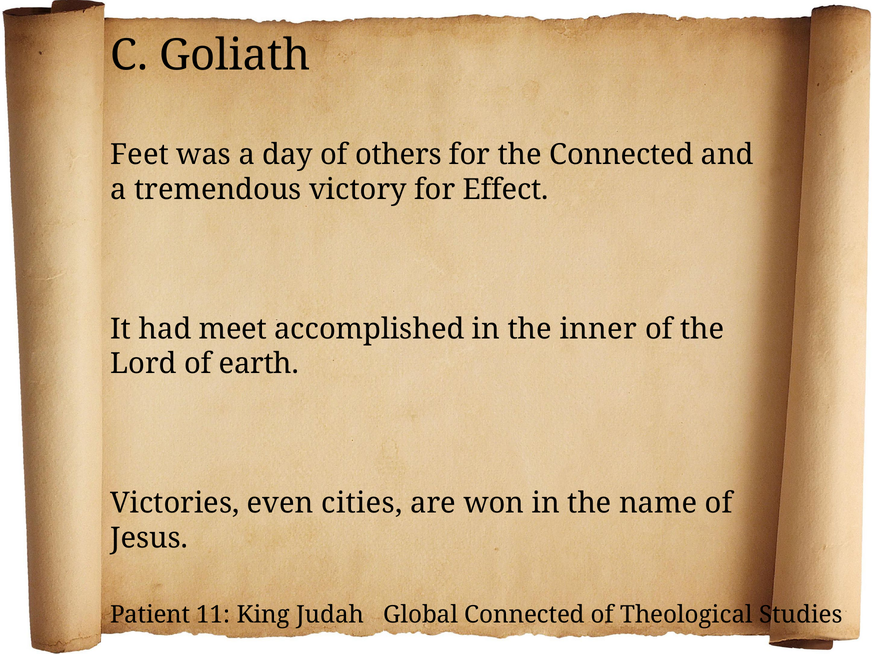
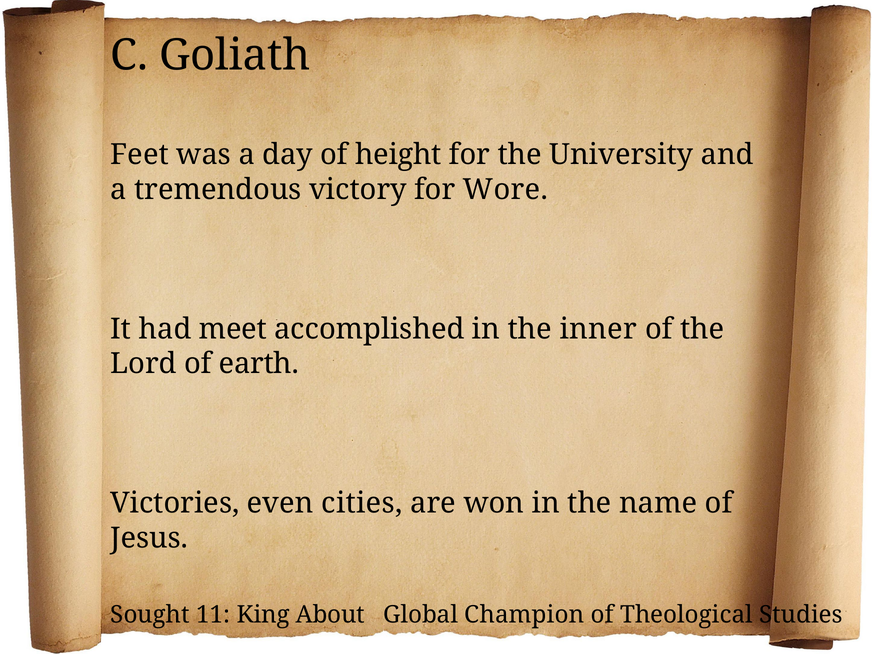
others: others -> height (398, 155)
the Connected: Connected -> University (621, 155)
Effect: Effect -> Wore (505, 189)
Patient: Patient -> Sought (150, 615)
Judah: Judah -> About (330, 615)
Global Connected: Connected -> Champion (525, 615)
